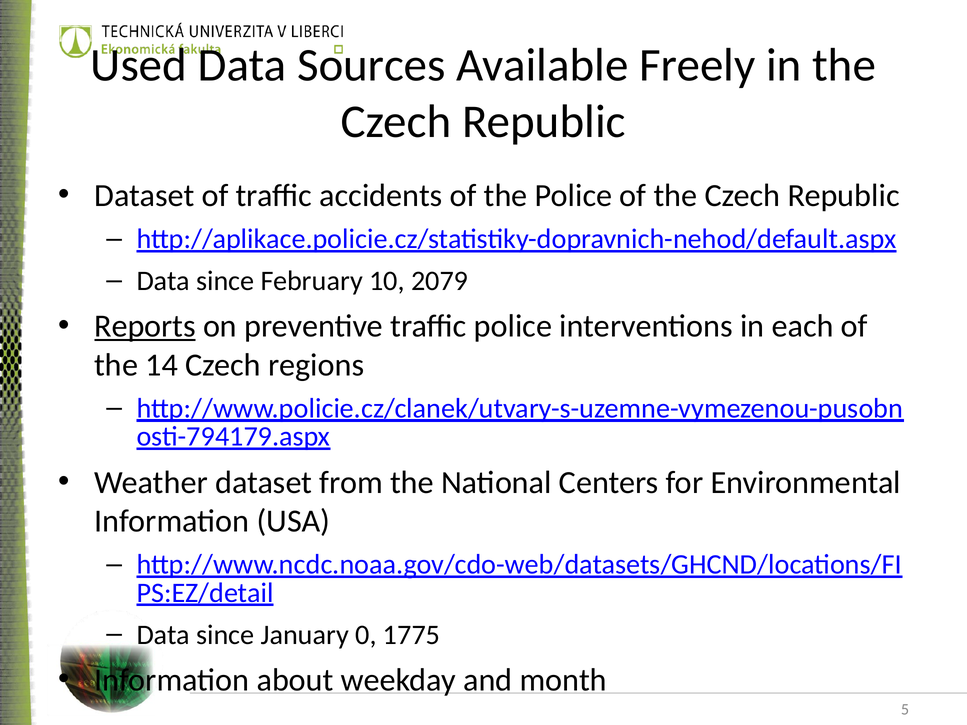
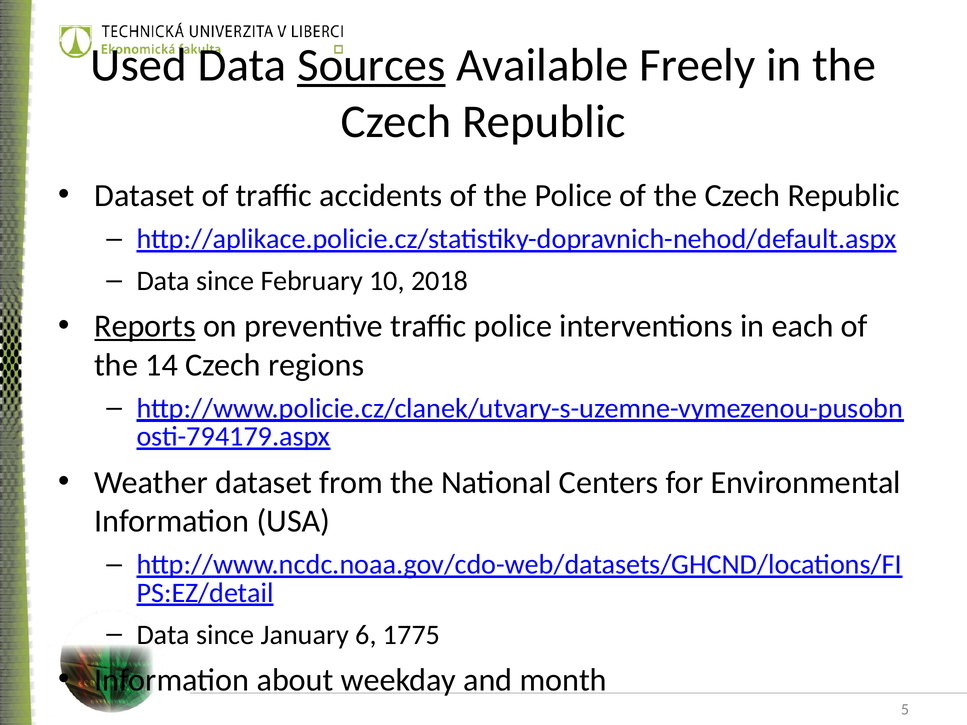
Sources underline: none -> present (371, 65)
2079: 2079 -> 2018 (440, 281)
0: 0 -> 6 (366, 635)
